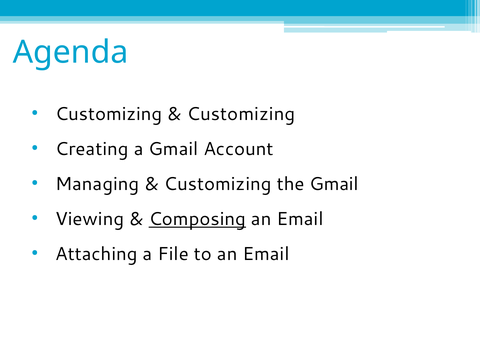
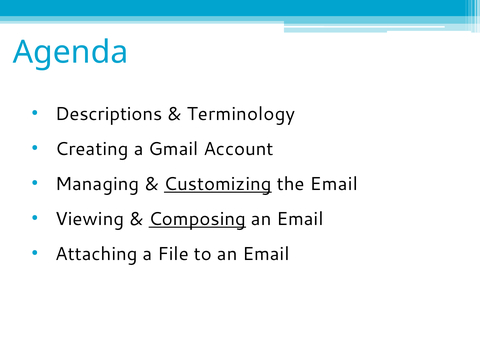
Customizing: Customizing -> Descriptions (109, 114)
Customizing: Customizing -> Terminology (241, 114)
Customizing underline: none -> present (218, 184)
the Gmail: Gmail -> Email (334, 184)
